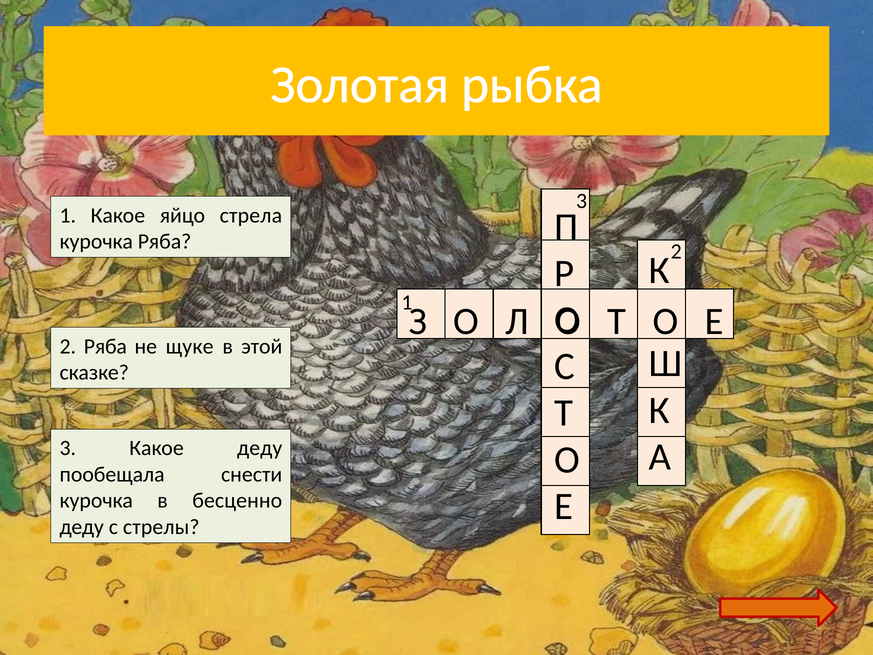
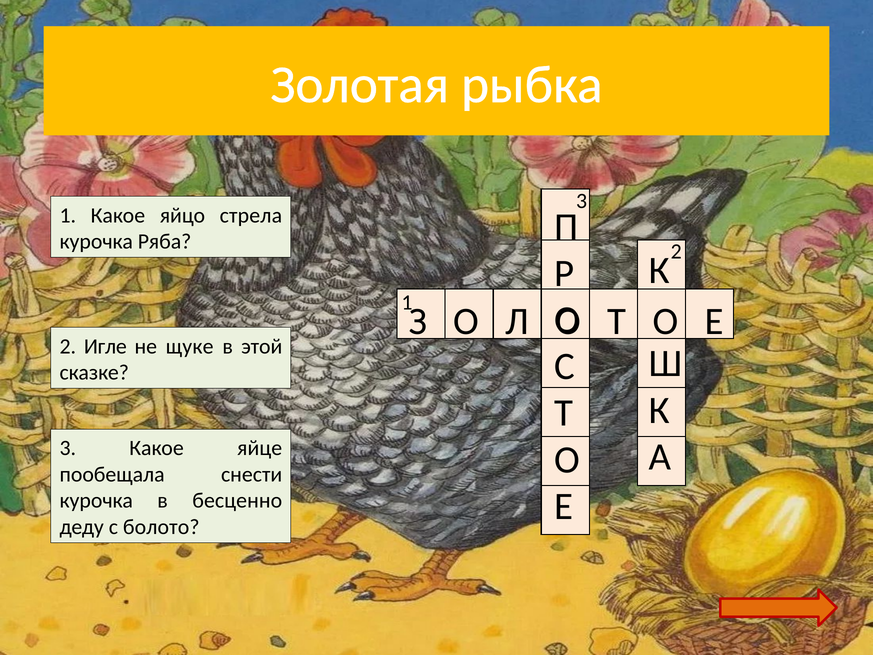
2 Ряба: Ряба -> Игле (105, 346)
Какое деду: деду -> яйце (260, 448)
стрелы: стрелы -> болото (161, 527)
